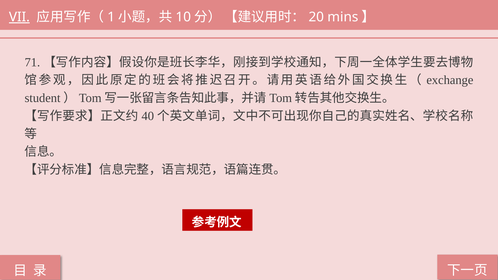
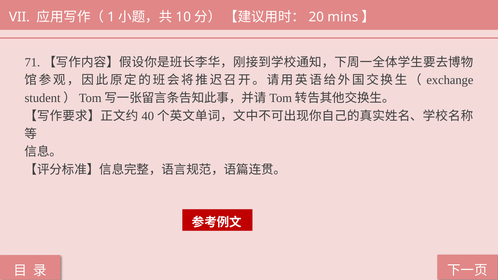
VII underline: present -> none (19, 17)
